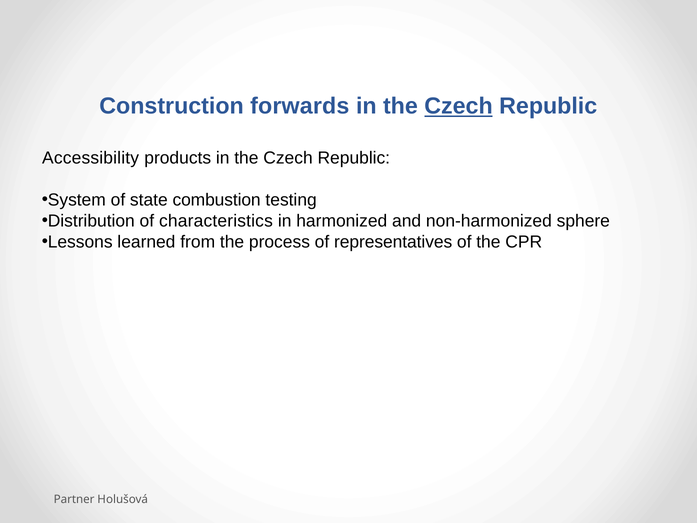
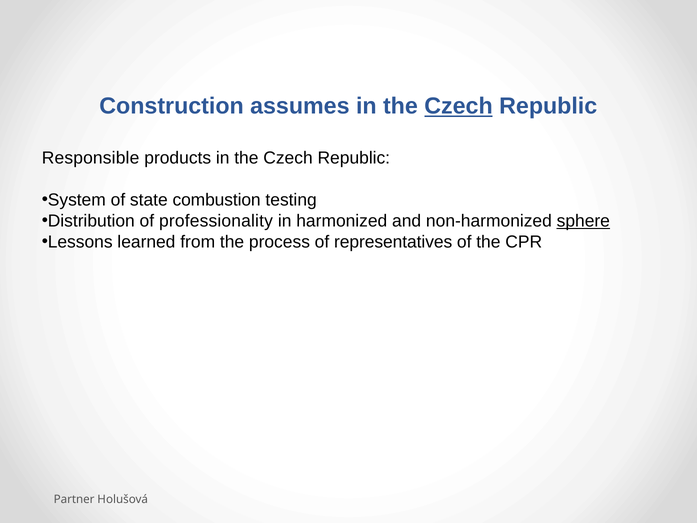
forwards: forwards -> assumes (300, 106)
Accessibility: Accessibility -> Responsible (91, 158)
characteristics: characteristics -> professionality (216, 221)
sphere underline: none -> present (583, 221)
